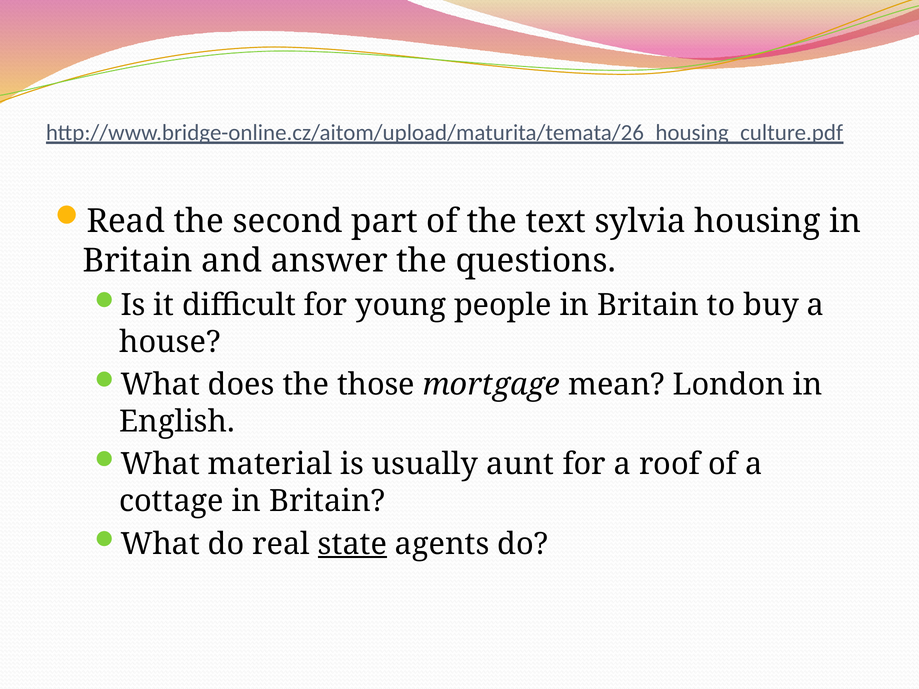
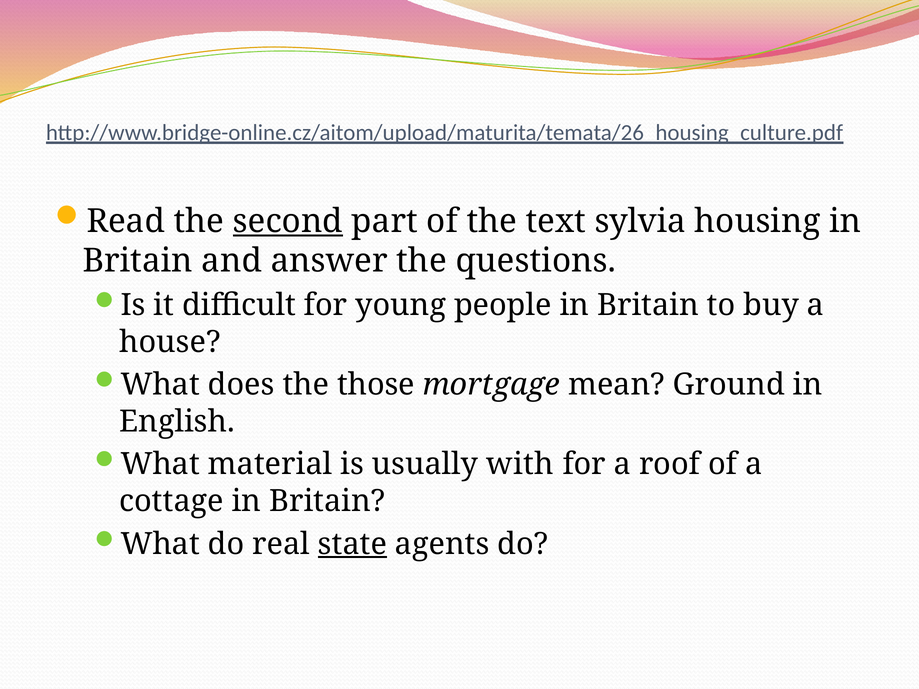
second underline: none -> present (288, 221)
London: London -> Ground (729, 385)
aunt: aunt -> with (520, 465)
